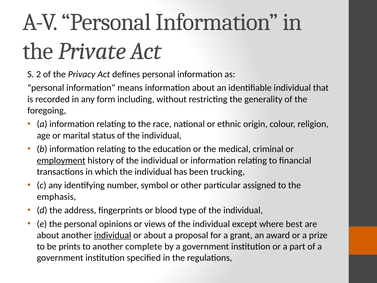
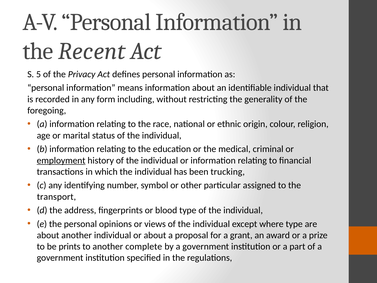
Private: Private -> Recent (92, 51)
2: 2 -> 5 (39, 74)
emphasis: emphasis -> transport (56, 196)
where best: best -> type (294, 224)
individual underline: present -> none (113, 235)
